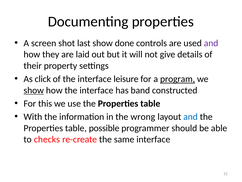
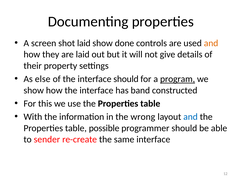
shot last: last -> laid (84, 43)
and colour: purple -> orange (211, 43)
click: click -> else (43, 79)
interface leisure: leisure -> should (126, 79)
show underline: present -> none (34, 90)
checks: checks -> sender (47, 139)
